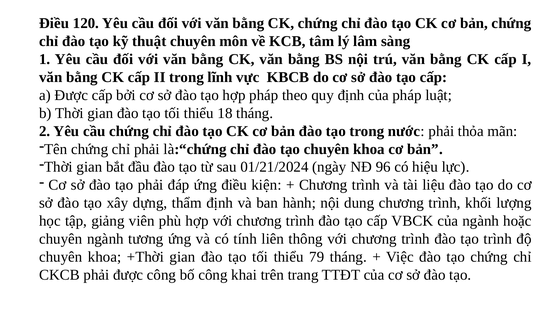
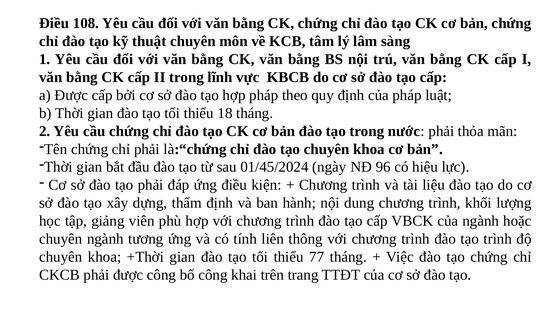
120: 120 -> 108 (86, 23)
01/21/2024: 01/21/2024 -> 01/45/2024 (274, 167)
79: 79 -> 77 (317, 256)
